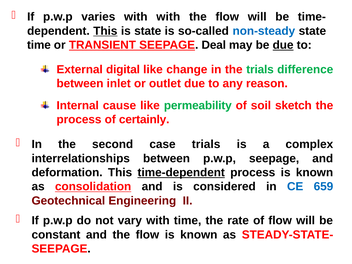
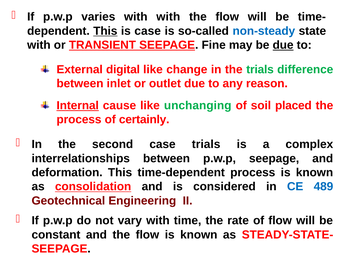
is state: state -> case (148, 31)
time: time -> with (39, 45)
Deal: Deal -> Fine (214, 45)
Internal underline: none -> present (78, 106)
permeability: permeability -> unchanging (198, 106)
sketch: sketch -> placed (293, 106)
time-dependent underline: present -> none (181, 172)
659: 659 -> 489 (323, 187)
